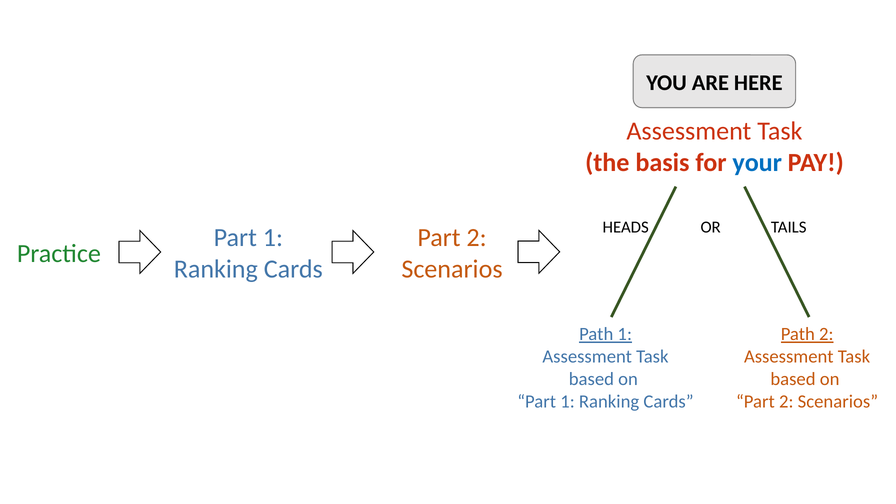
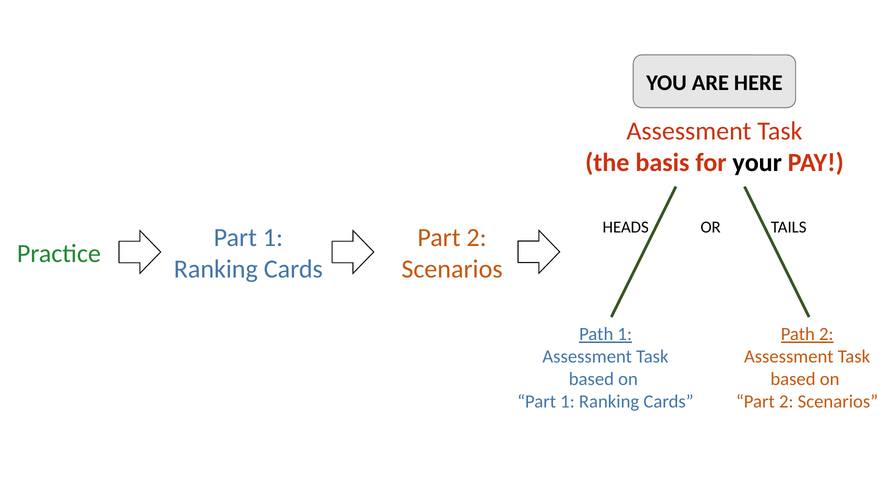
your colour: blue -> black (757, 162)
